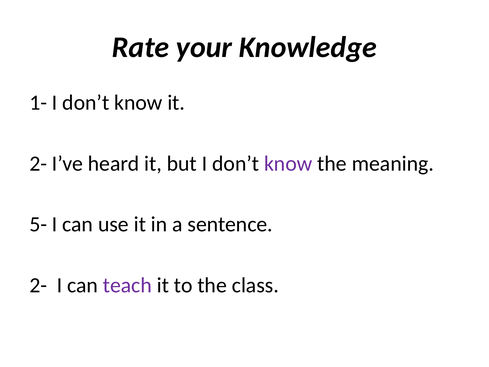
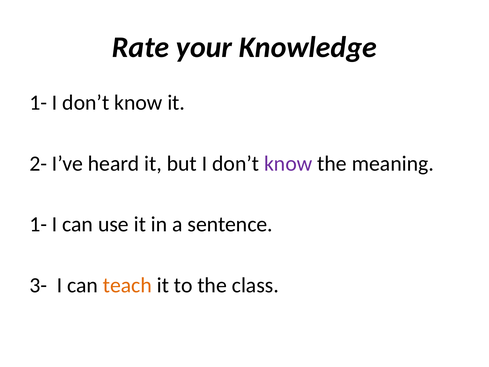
5-: 5- -> 1- (38, 224)
2-: 2- -> 3- (38, 285)
teach colour: purple -> orange (127, 285)
